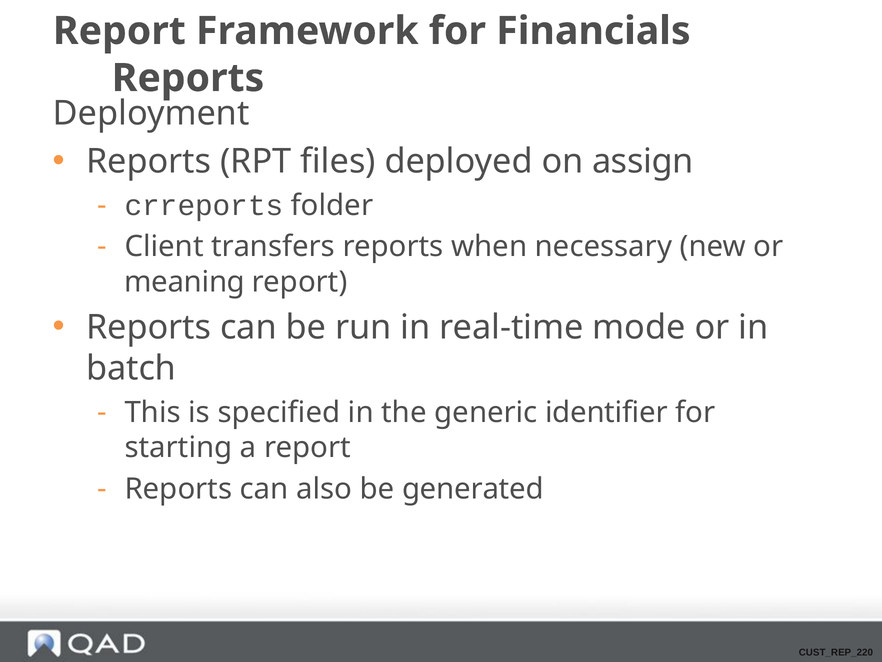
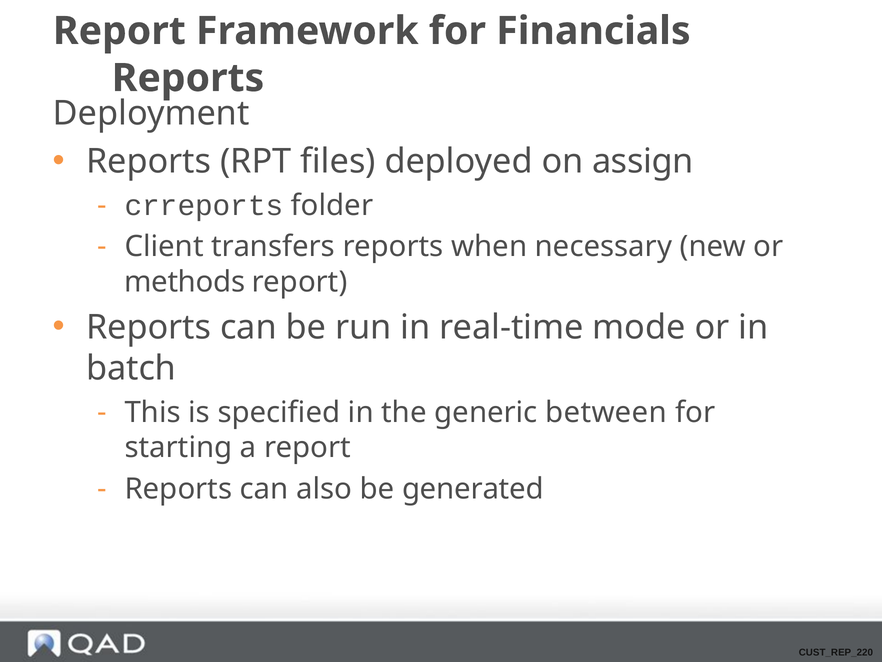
meaning: meaning -> methods (185, 282)
identifier: identifier -> between (606, 412)
